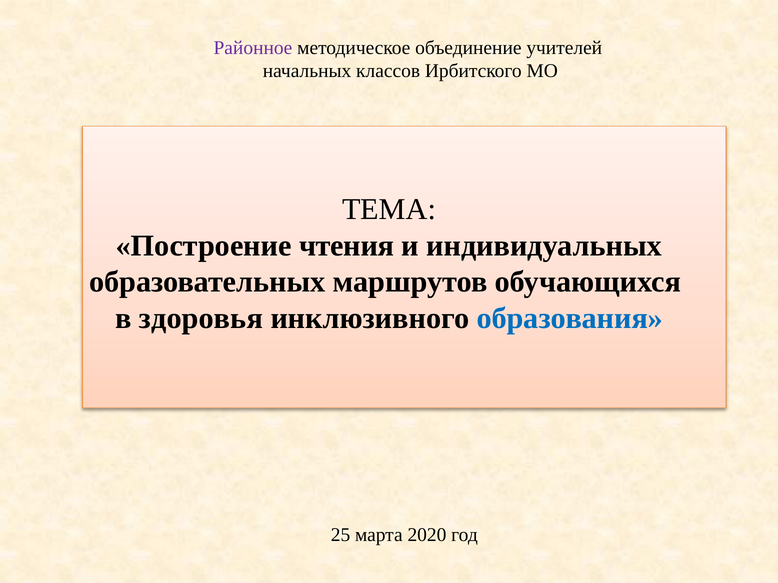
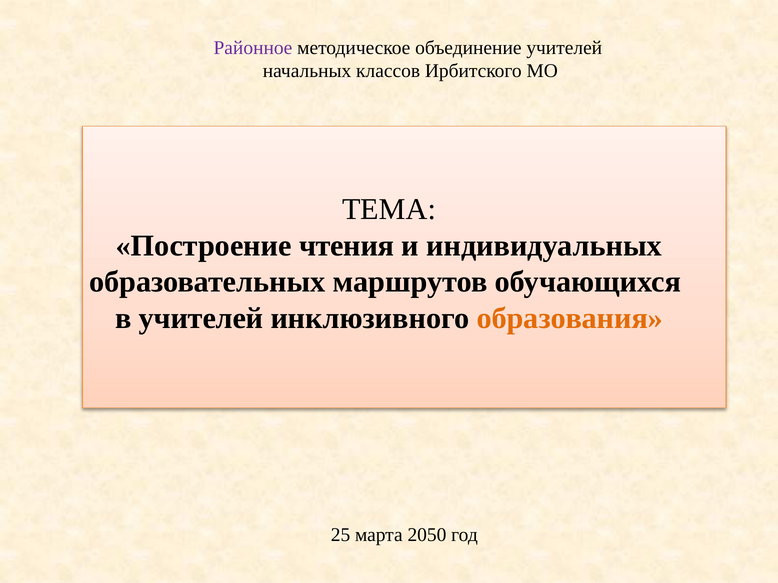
в здоровья: здоровья -> учителей (201, 319)
образования colour: blue -> orange (570, 319)
2020: 2020 -> 2050 (427, 535)
